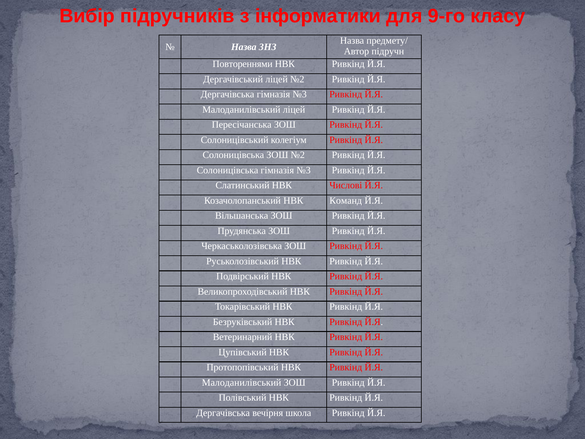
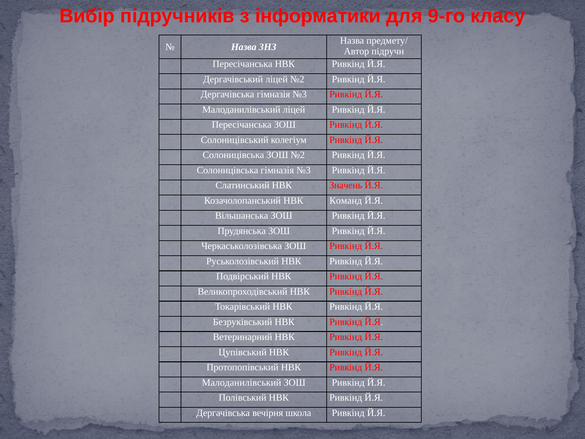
Повтореннями: Повтореннями -> Пересічанська (243, 64)
Числові: Числові -> Значень (346, 185)
